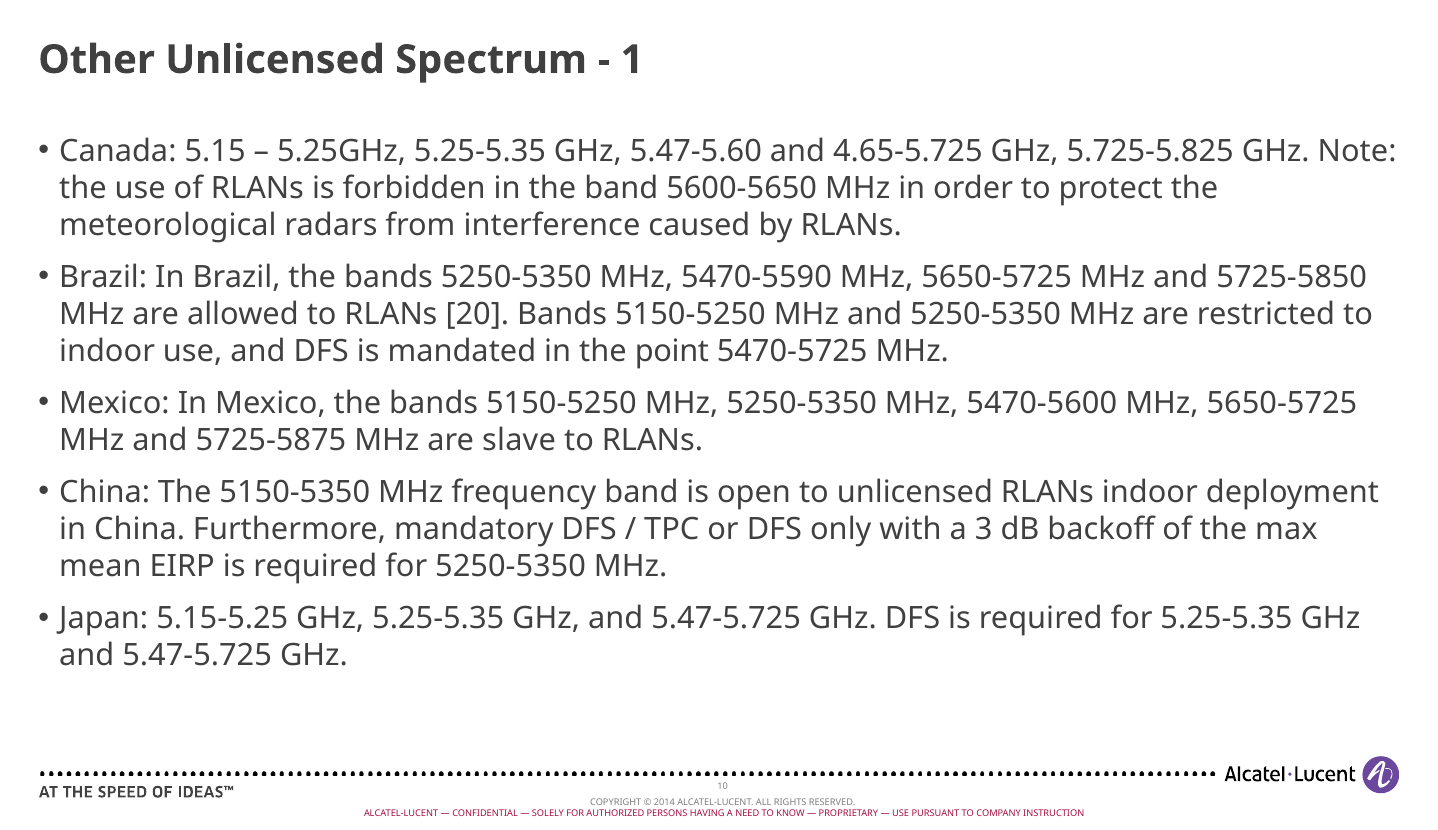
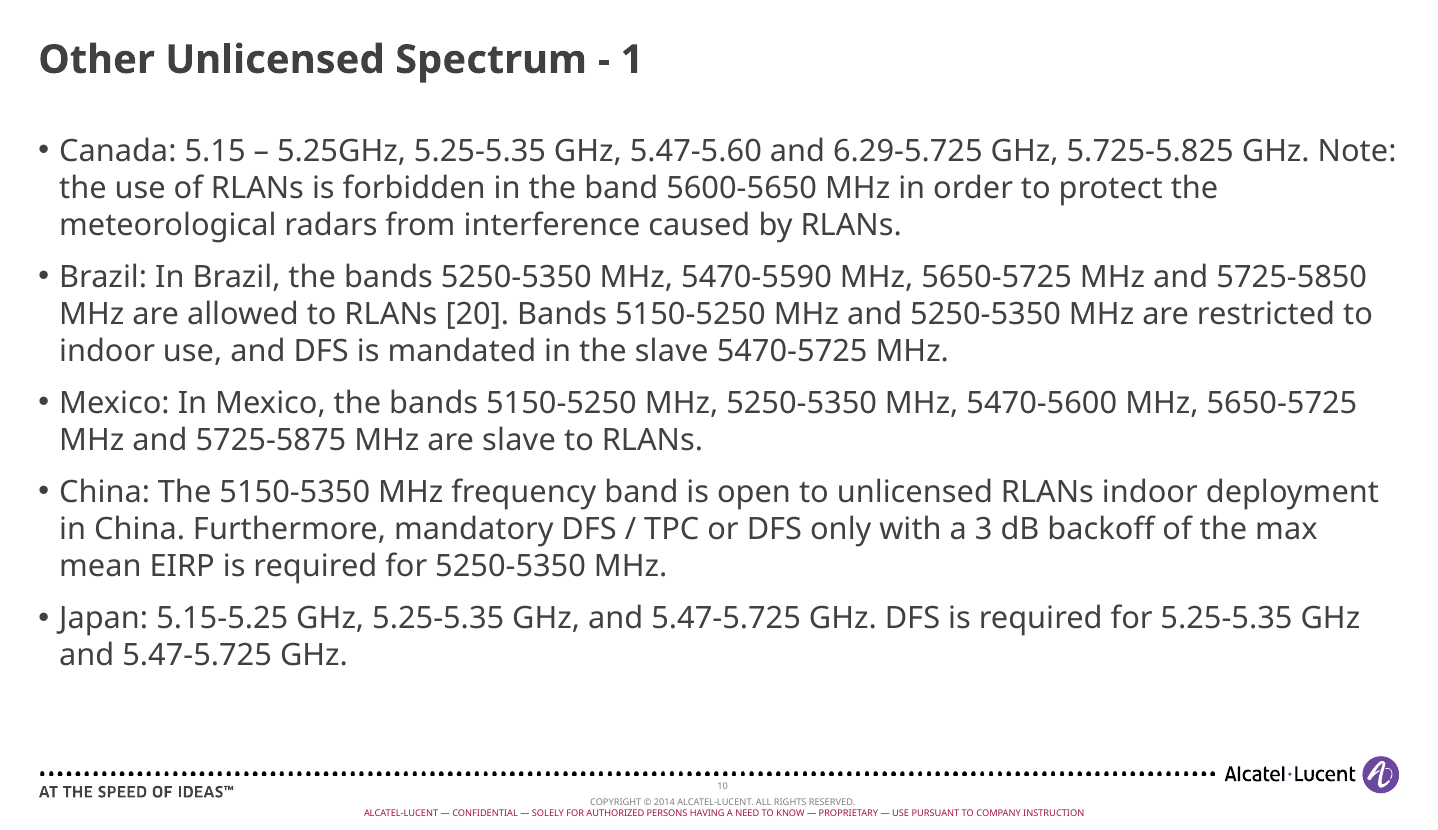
4.65-5.725: 4.65-5.725 -> 6.29-5.725 (908, 151)
the point: point -> slave (672, 351)
